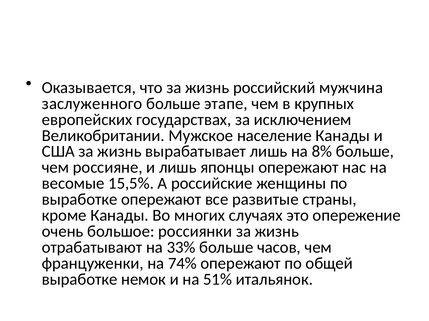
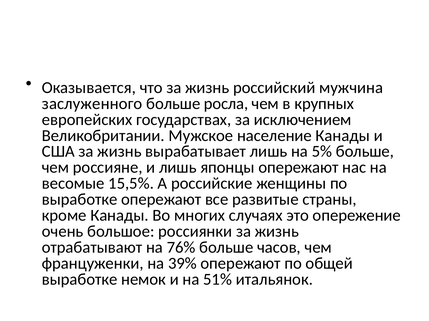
этапе: этапе -> росла (226, 104)
8%: 8% -> 5% (322, 152)
33%: 33% -> 76% (181, 248)
74%: 74% -> 39% (182, 264)
